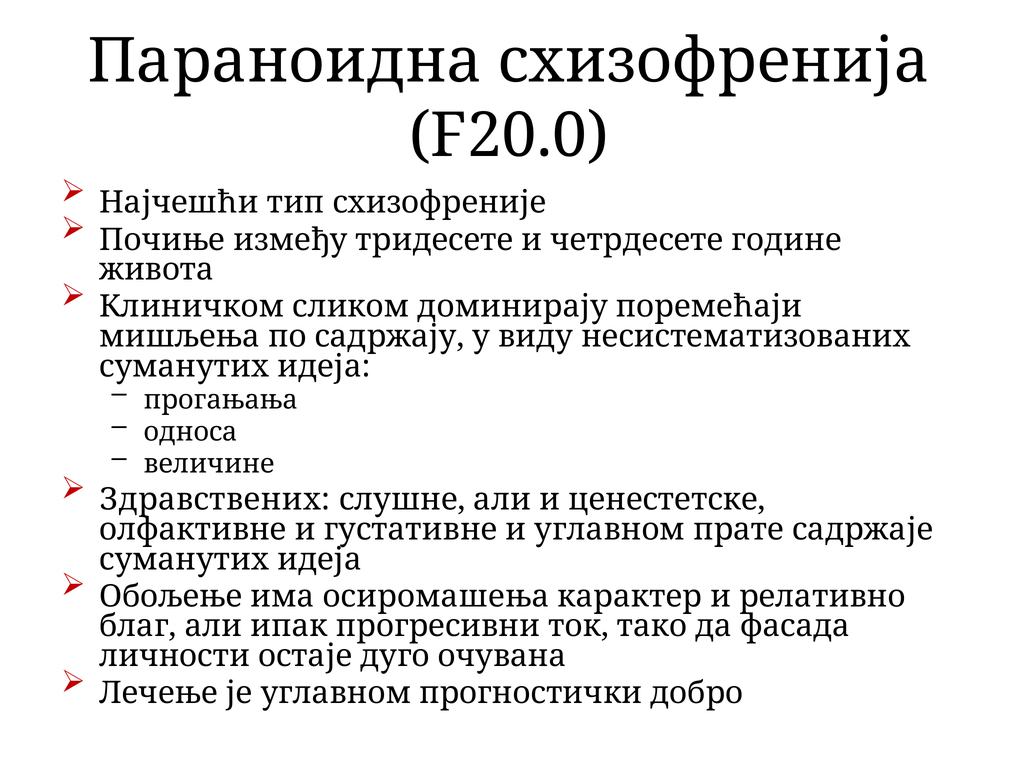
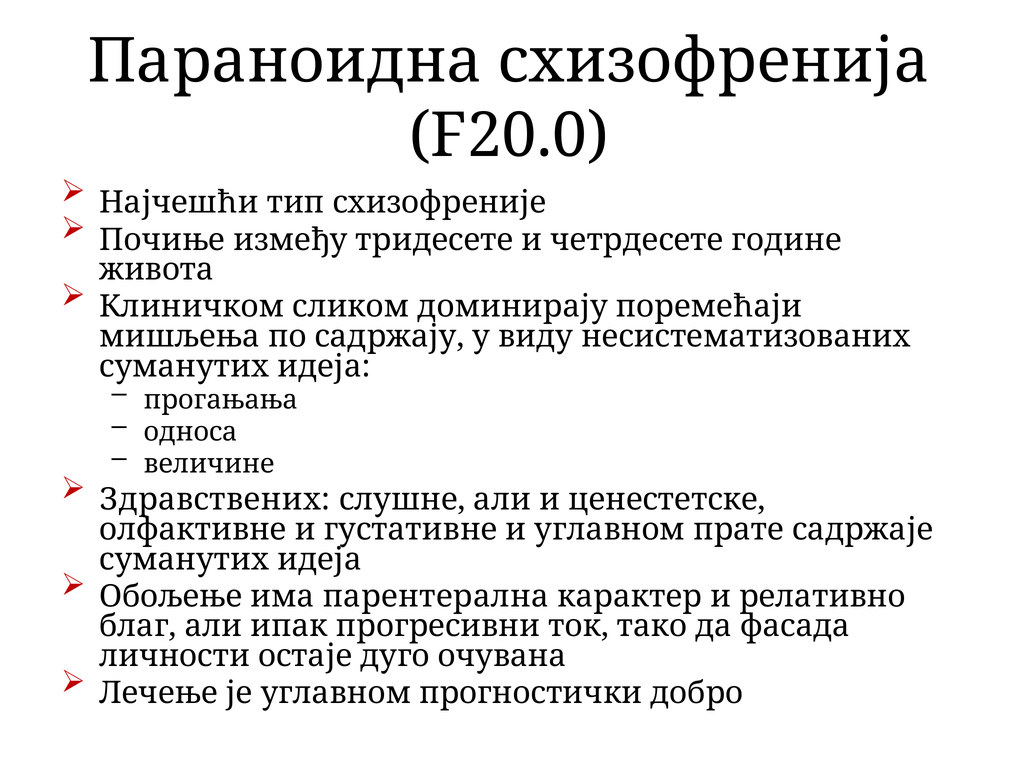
осиромашења: осиромашења -> парентерална (436, 597)
